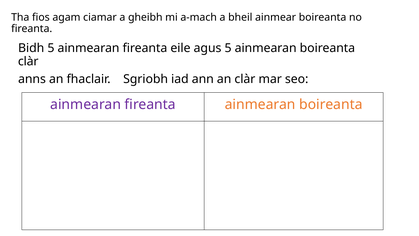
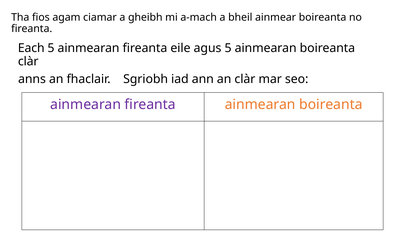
Bidh: Bidh -> Each (31, 48)
